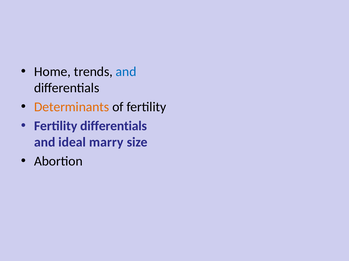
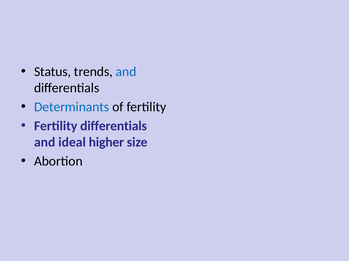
Home: Home -> Status (53, 72)
Determinants colour: orange -> blue (72, 107)
marry: marry -> higher (106, 143)
